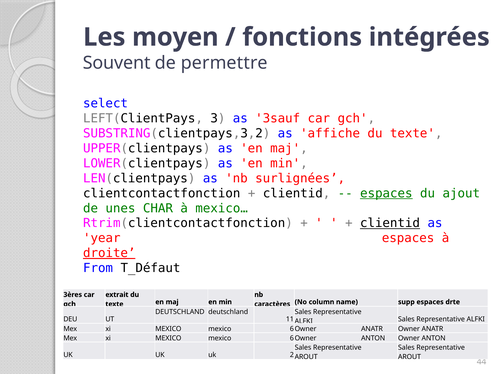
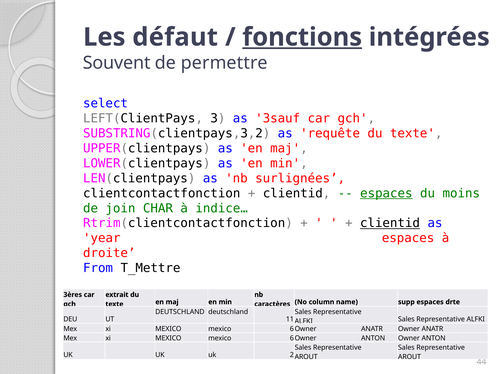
moyen: moyen -> défaut (175, 37)
fonctions underline: none -> present (302, 37)
affiche: affiche -> requête (330, 133)
ajout: ajout -> moins (461, 193)
unes: unes -> join (120, 208)
mexico…: mexico… -> indice… (222, 208)
droite underline: present -> none (109, 253)
T_Défaut: T_Défaut -> T_Mettre (150, 268)
